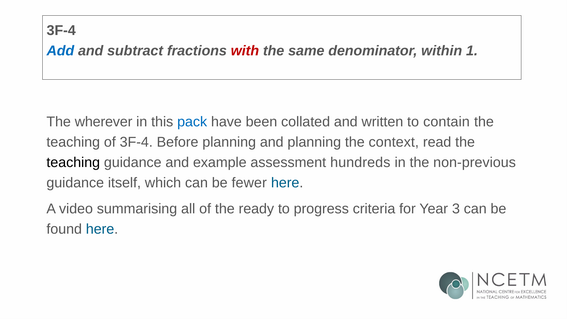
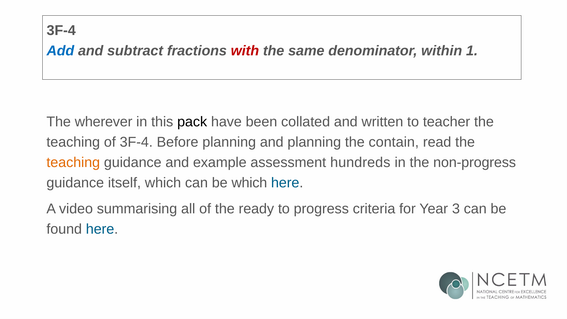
pack colour: blue -> black (192, 122)
contain: contain -> teacher (447, 122)
context: context -> contain (394, 142)
teaching colour: black -> orange (73, 163)
non-previous: non-previous -> non-progress (475, 163)
be fewer: fewer -> which (249, 183)
